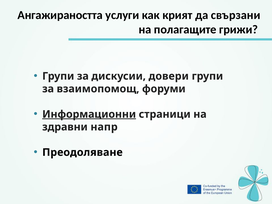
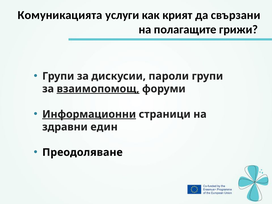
Ангажираността: Ангажираността -> Комуникацията (60, 15)
довери: довери -> пароли (169, 76)
взаимопомощ underline: none -> present (98, 89)
напр: напр -> един (104, 127)
